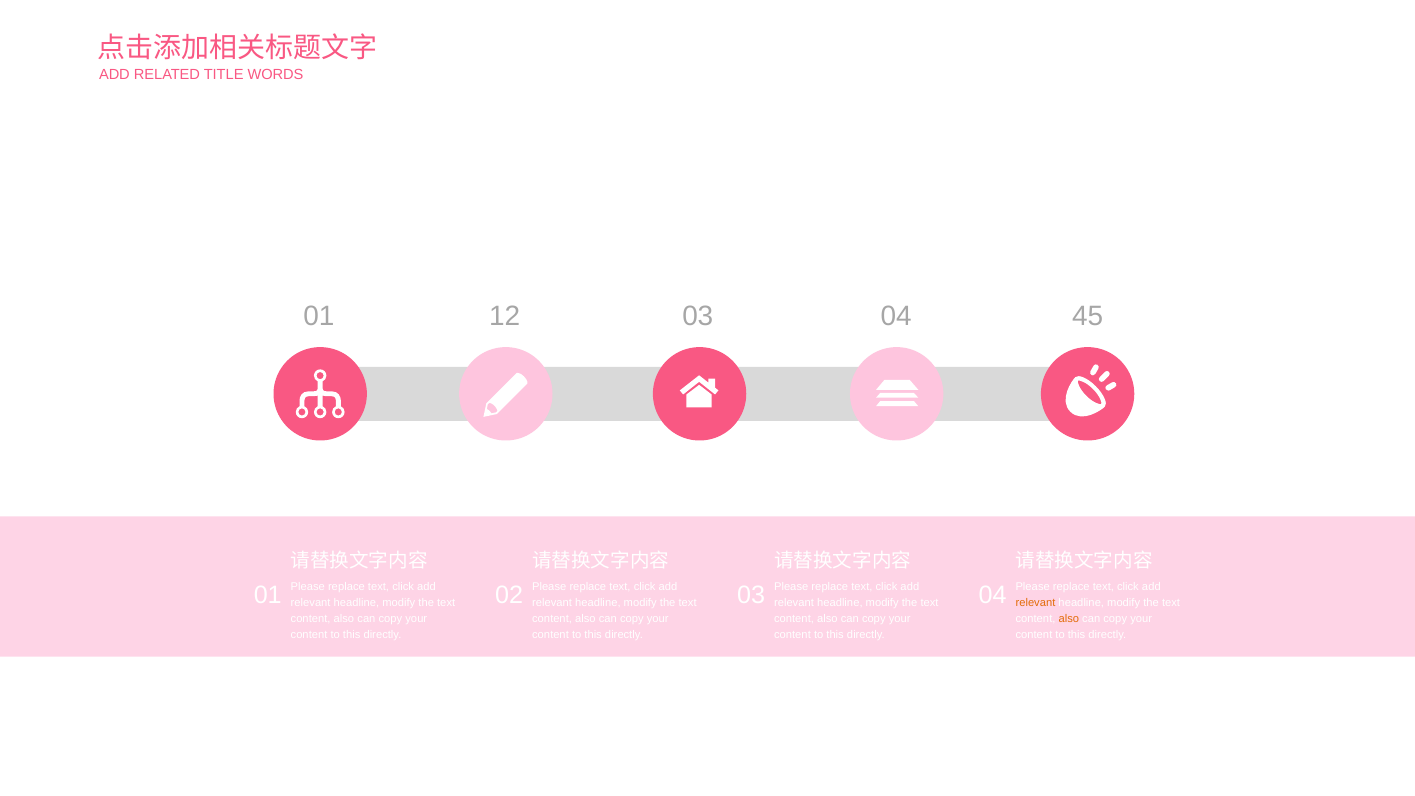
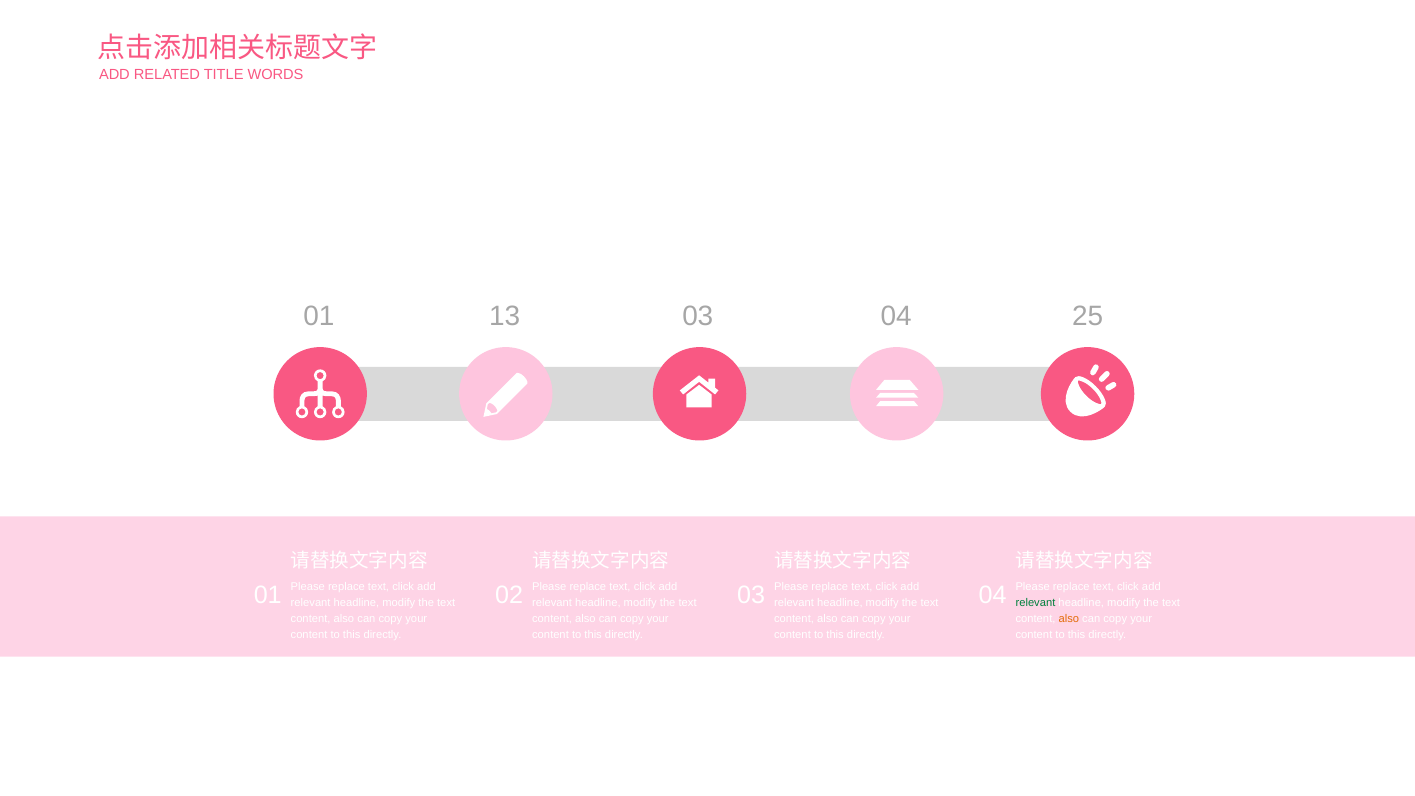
12: 12 -> 13 (505, 317)
45: 45 -> 25 (1088, 317)
relevant colour: orange -> green (1035, 603)
